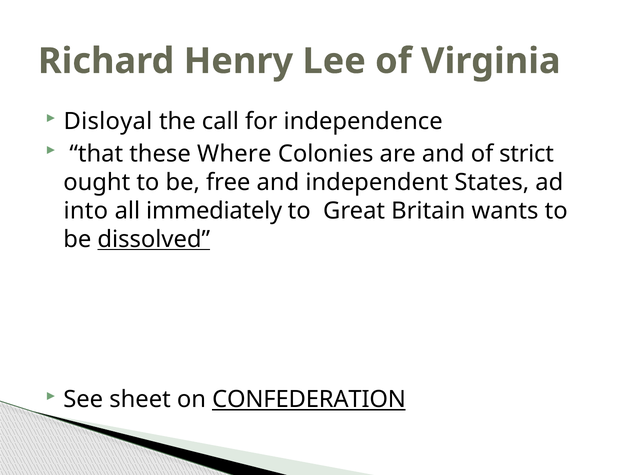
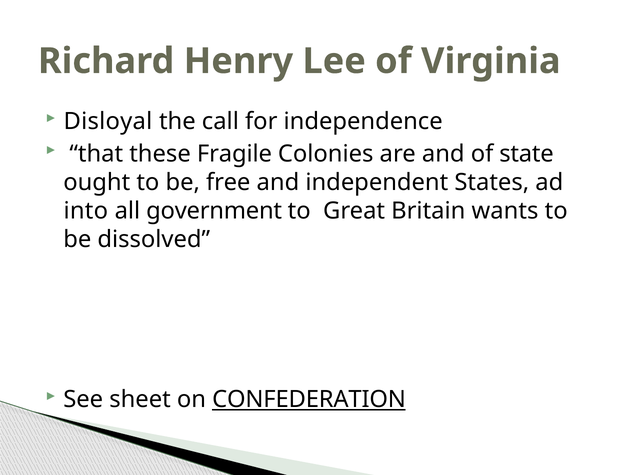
Where: Where -> Fragile (234, 154)
strict: strict -> state (527, 154)
immediately: immediately -> government (214, 211)
dissolved underline: present -> none (154, 240)
